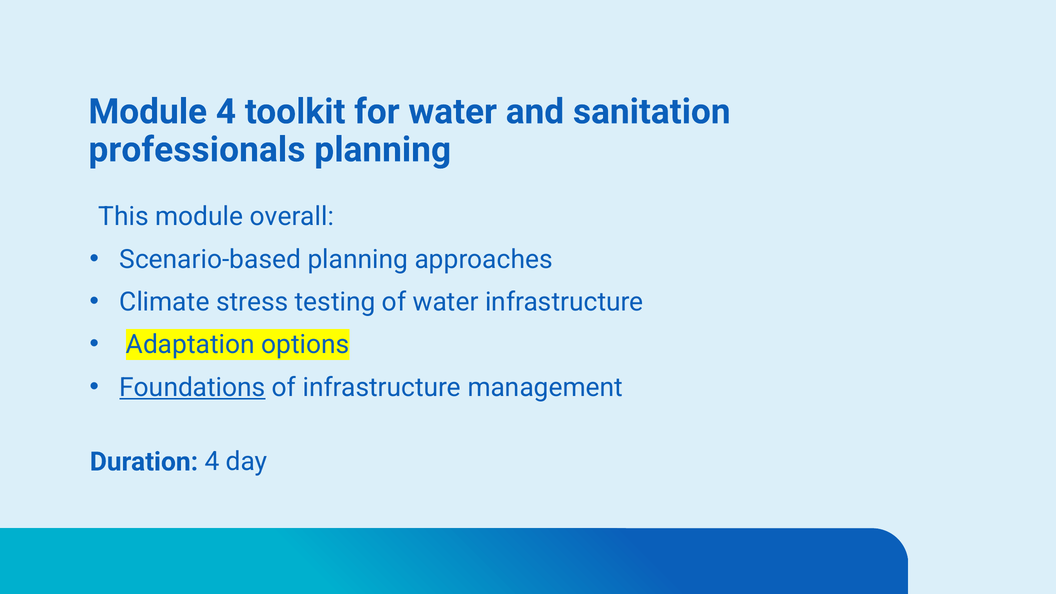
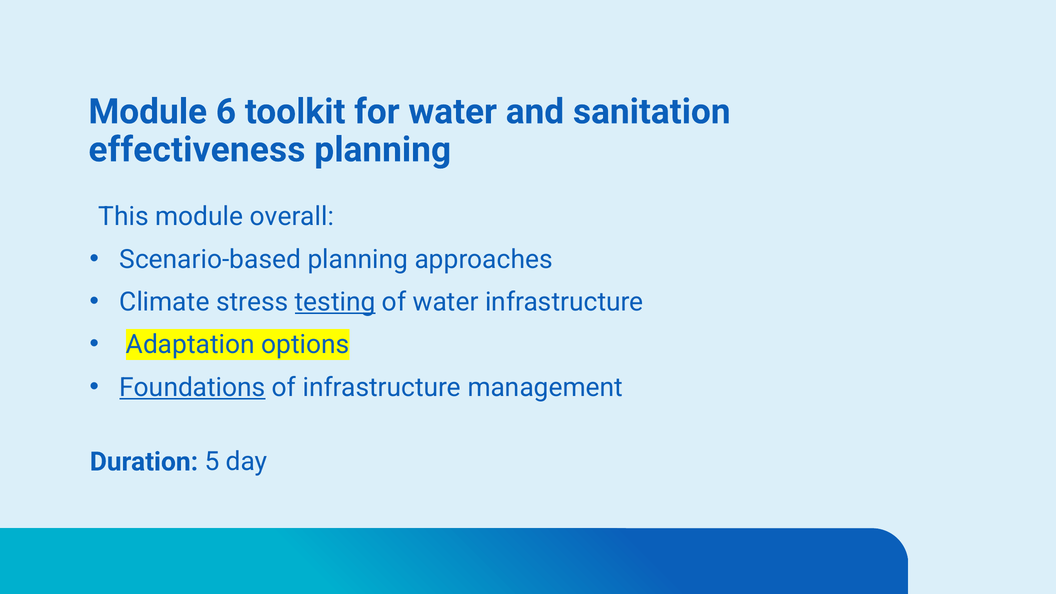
Module 4: 4 -> 6 (226, 112)
professionals: professionals -> effectiveness (197, 150)
testing underline: none -> present (335, 302)
Duration 4: 4 -> 5 (212, 462)
